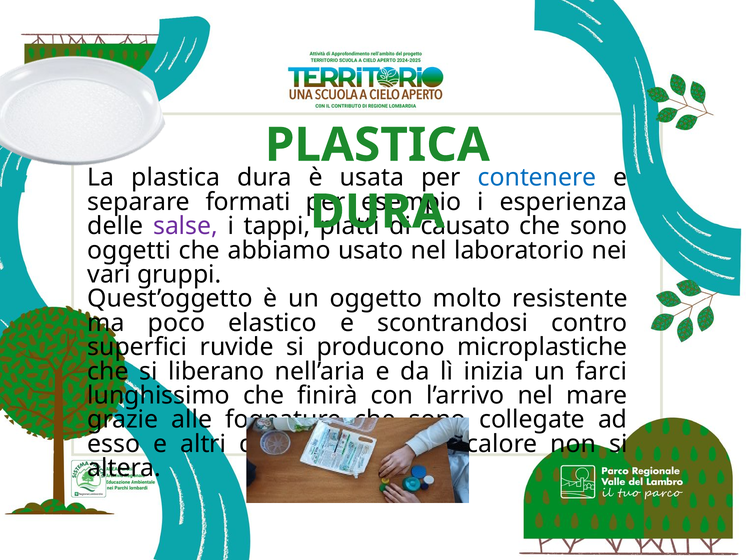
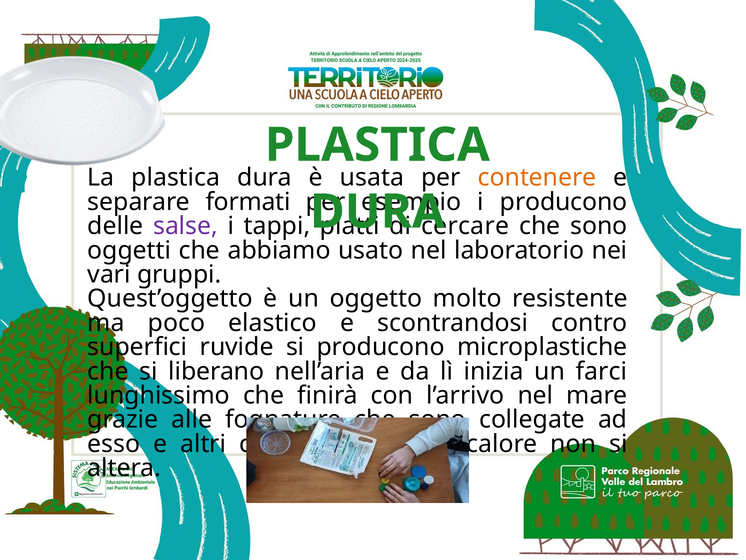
contenere colour: blue -> orange (537, 178)
i esperienza: esperienza -> producono (564, 202)
causato: causato -> cercare (465, 226)
